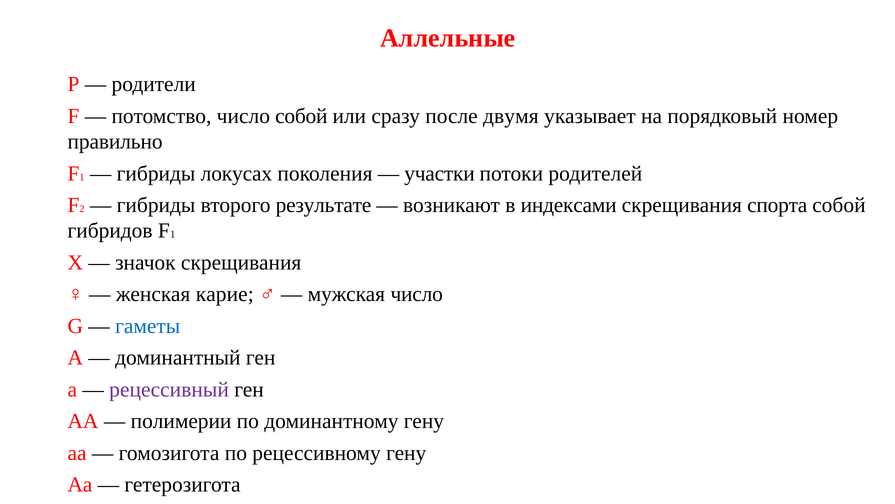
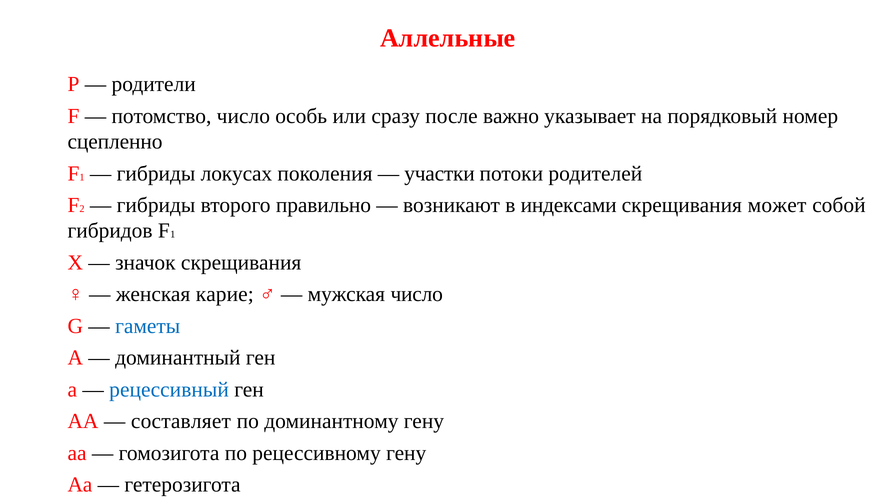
число собой: собой -> особь (301, 116)
двумя: двумя -> важно (511, 116)
правильно: правильно -> сцепленно (115, 142)
результате: результате -> правильно (323, 205)
спорта: спорта -> может (777, 205)
рецессивный colour: purple -> blue (169, 389)
полимерии: полимерии -> составляет (181, 421)
